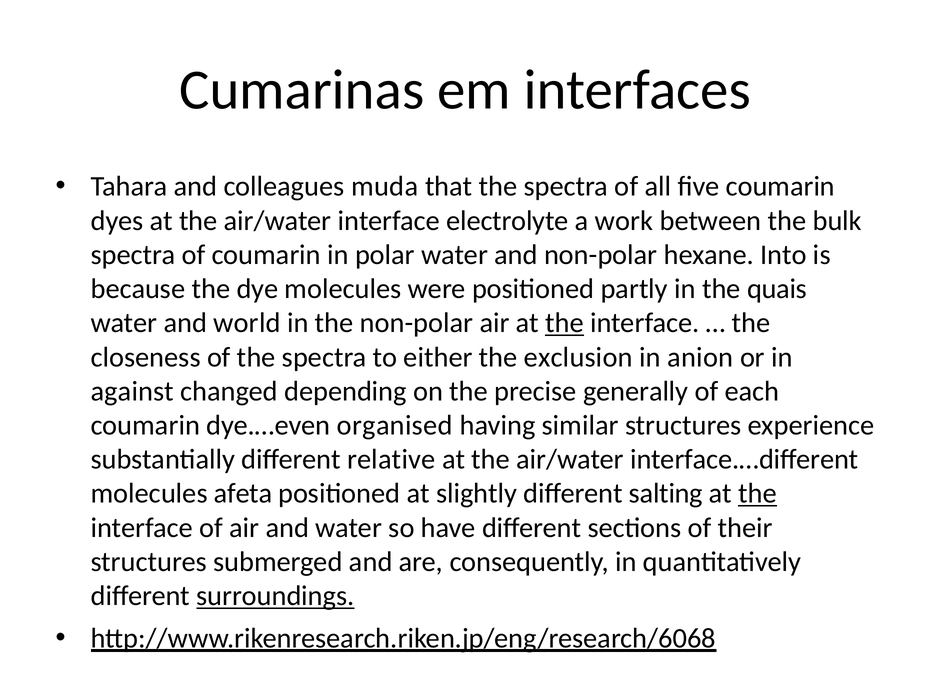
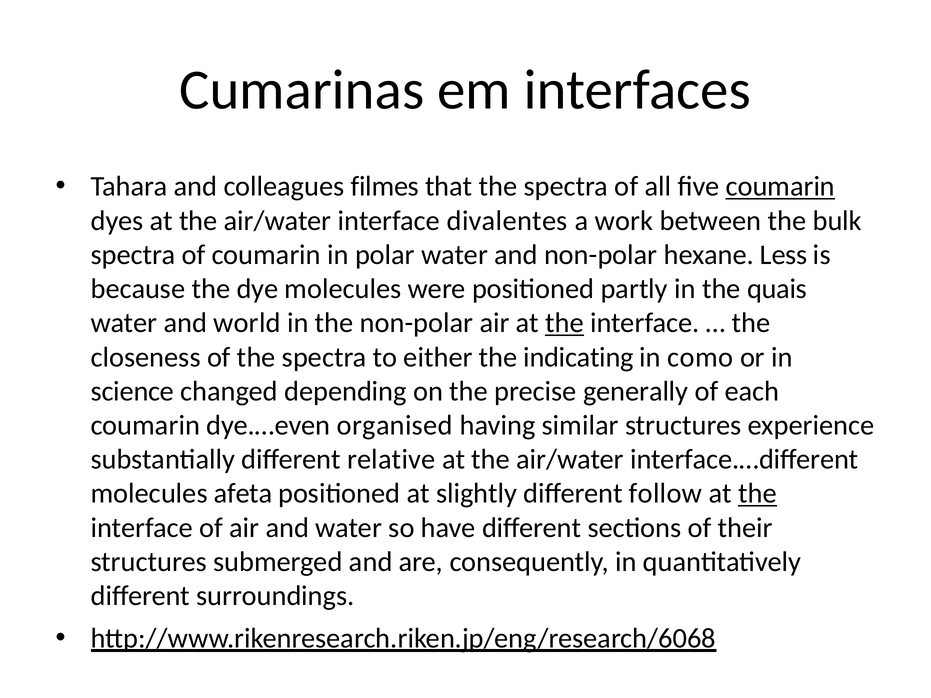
muda: muda -> filmes (385, 187)
coumarin underline: none -> present (780, 187)
electrolyte: electrolyte -> divalentes (507, 221)
Into: Into -> Less (784, 255)
exclusion: exclusion -> indicating (579, 357)
anion: anion -> como (700, 357)
against: against -> science (132, 391)
salting: salting -> follow (666, 494)
surroundings underline: present -> none (275, 596)
